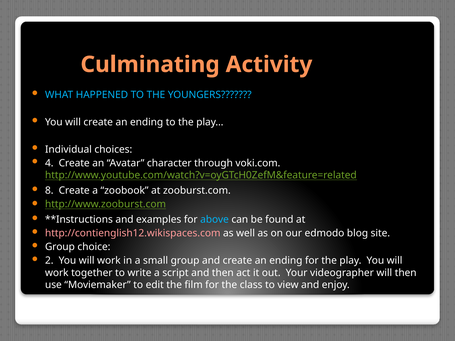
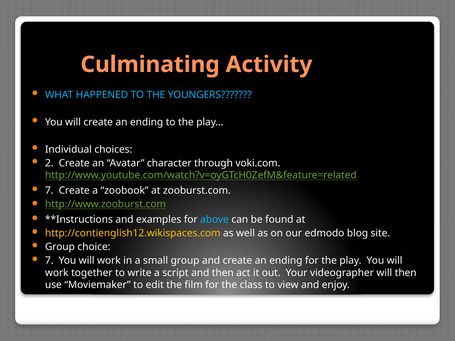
4: 4 -> 2 (49, 163)
8: 8 -> 7 (49, 191)
http://contienglish12.wikispaces.com colour: pink -> yellow (133, 233)
2: 2 -> 7 (49, 261)
